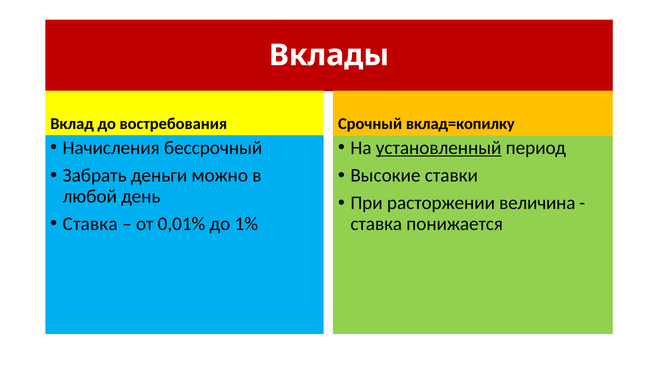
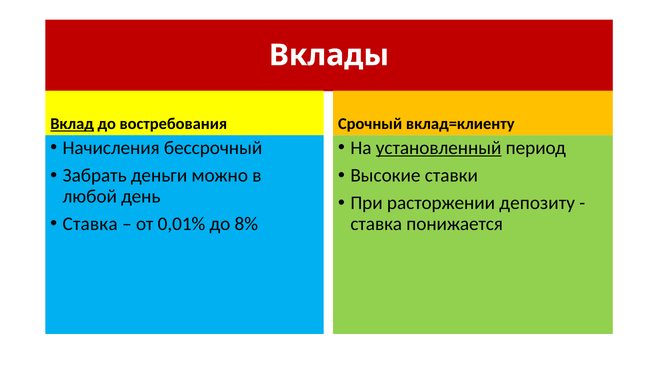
Вклад underline: none -> present (72, 124)
вклад=копилку: вклад=копилку -> вклад=клиенту (460, 124)
величина: величина -> депозиту (537, 203)
1%: 1% -> 8% (246, 224)
